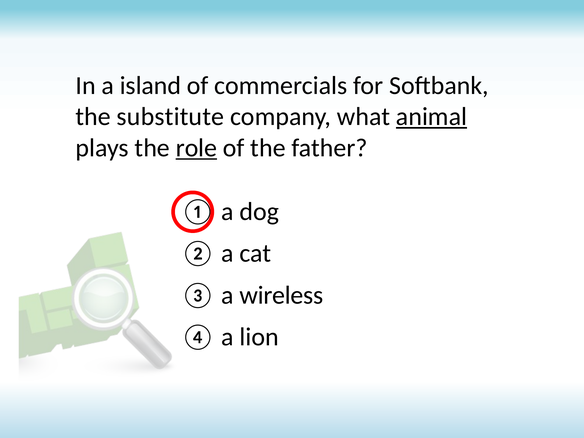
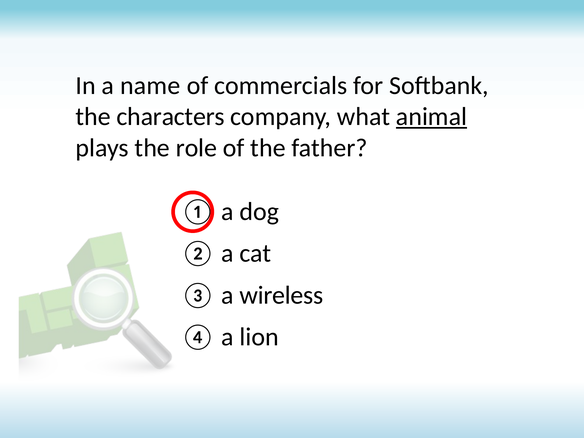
island: island -> name (150, 86)
substitute: substitute -> characters (171, 117)
role underline: present -> none (196, 148)
